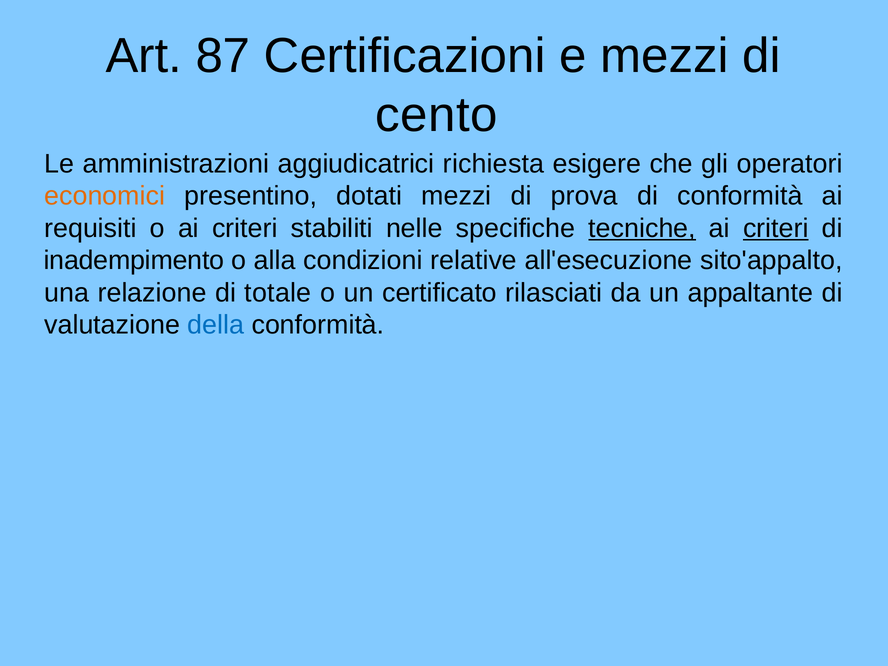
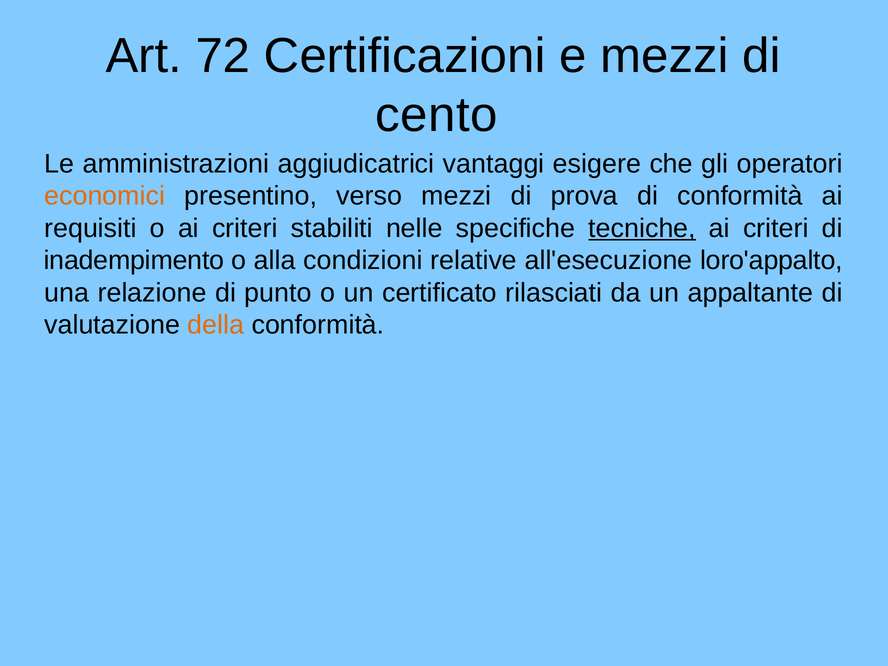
87: 87 -> 72 (223, 56)
richiesta: richiesta -> vantaggi (494, 164)
dotati: dotati -> verso (369, 196)
criteri underline: present -> none (776, 228)
sito'appalto: sito'appalto -> loro'appalto (771, 261)
totale: totale -> punto (278, 293)
della colour: blue -> orange (216, 325)
